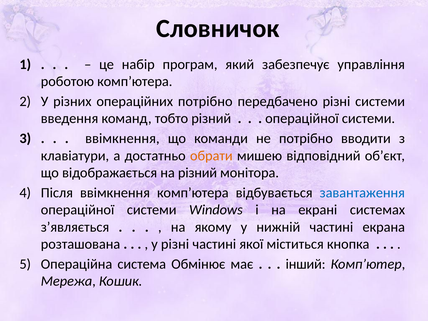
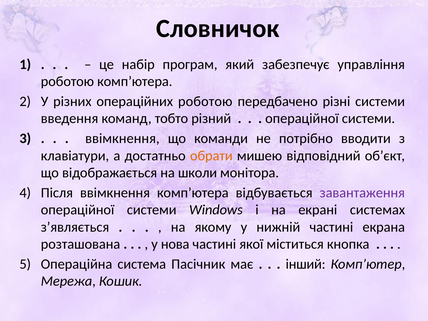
операційних потрібно: потрібно -> роботою (205, 101)
на різний: різний -> школи (198, 173)
завантаження colour: blue -> purple (362, 193)
у різні: різні -> нова (175, 244)
Обмінює: Обмінює -> Пасічник (198, 264)
